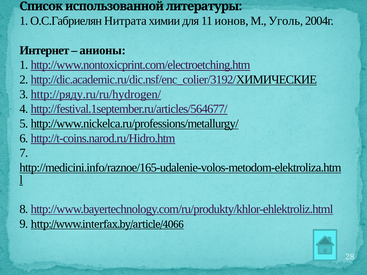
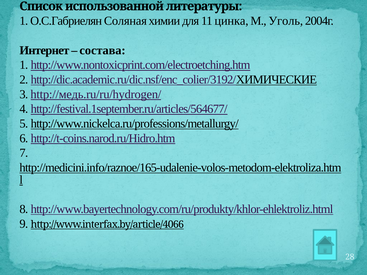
Нитрата: Нитрата -> Соляная (125, 21)
ионов: ионов -> цинка (231, 21)
анионы: анионы -> состава (103, 50)
http://ряду.ru/ru/hydrogen/: http://ряду.ru/ru/hydrogen/ -> http://медь.ru/ru/hydrogen/ (96, 94)
